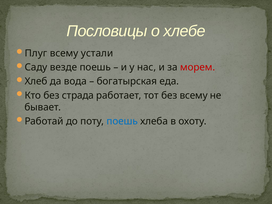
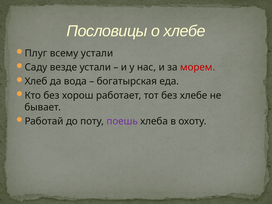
везде поешь: поешь -> устали (95, 67)
страда: страда -> хорош (78, 95)
без всему: всему -> хлебе (194, 95)
поешь colour: blue -> purple (122, 121)
